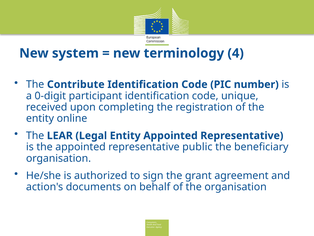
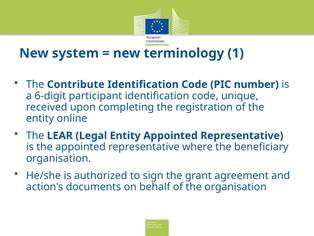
4: 4 -> 1 (236, 53)
0-digit: 0-digit -> 6-digit (50, 96)
public: public -> where (197, 147)
